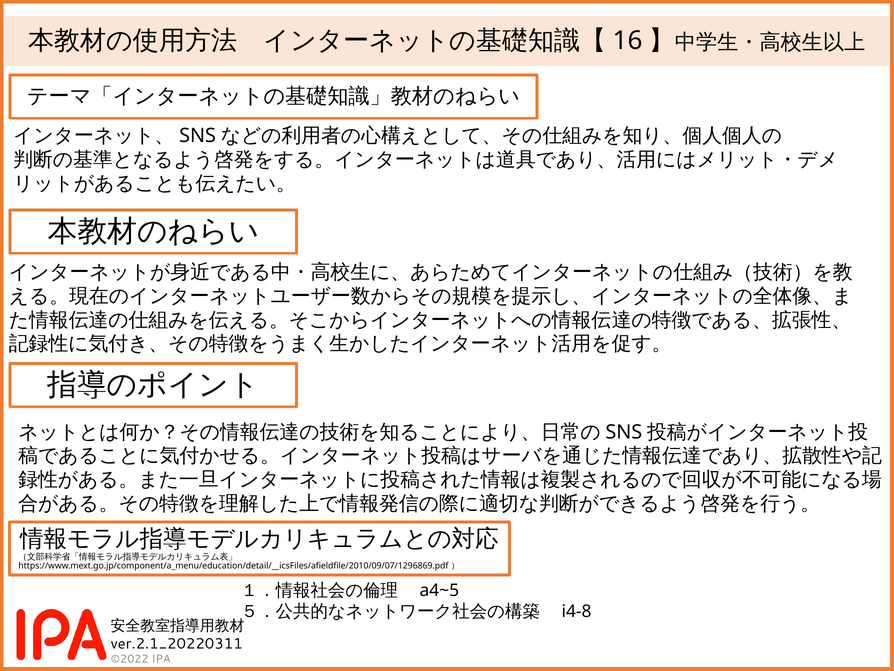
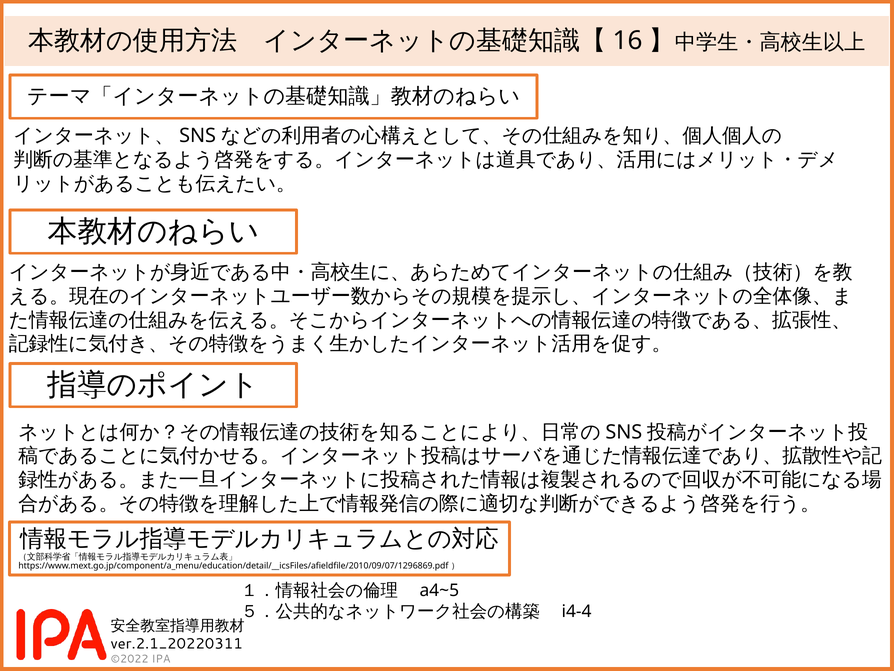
i4-8: i4-8 -> i4-4 (577, 611)
